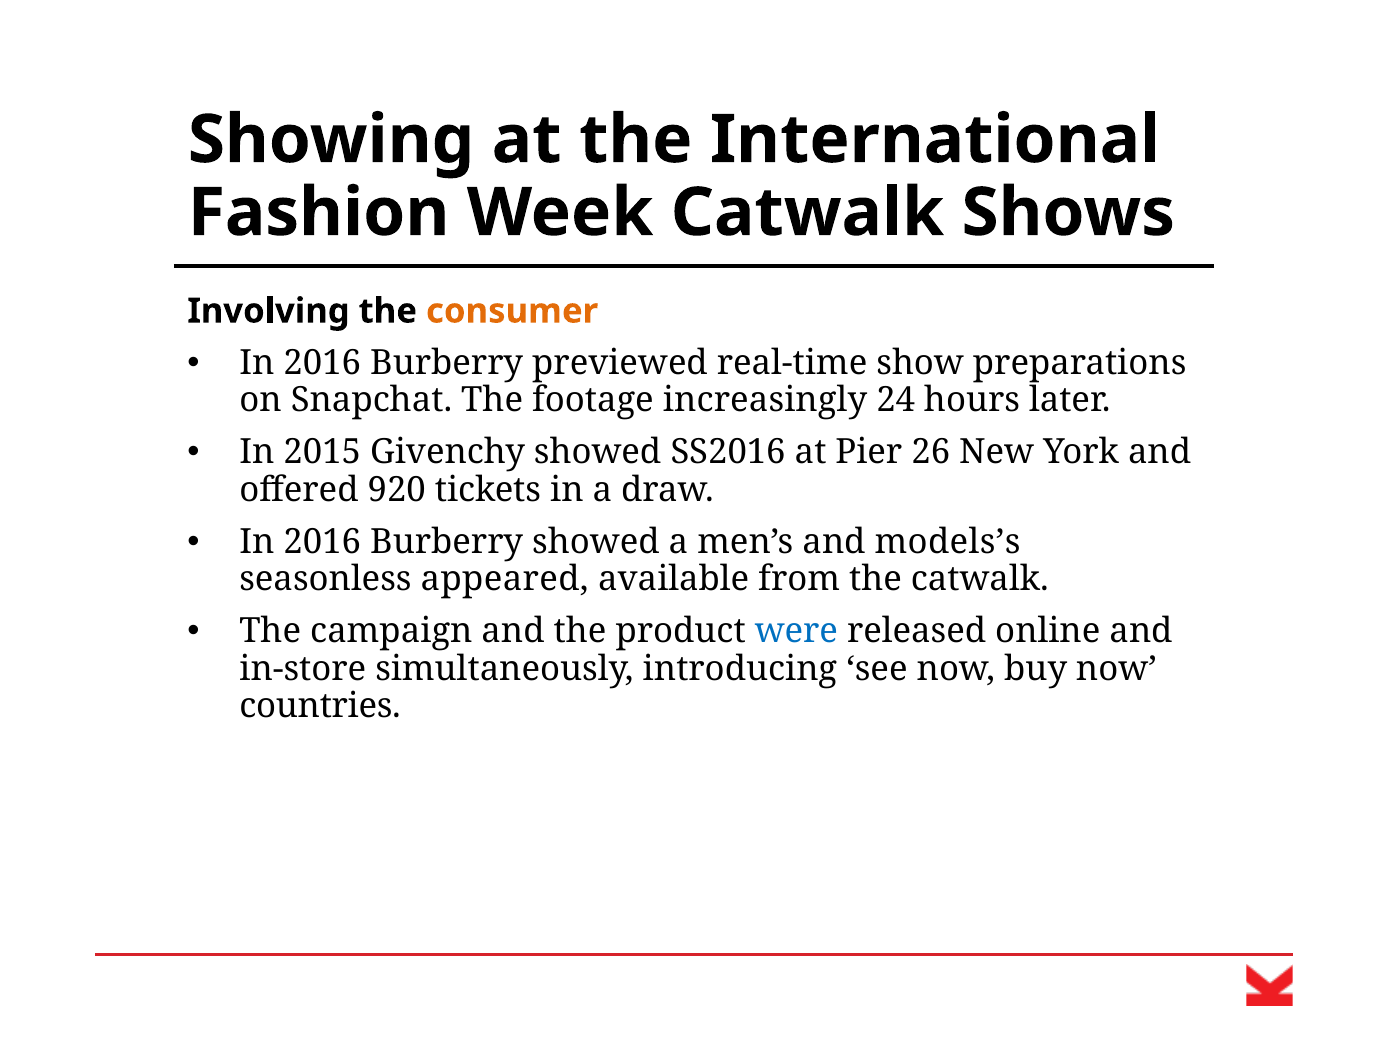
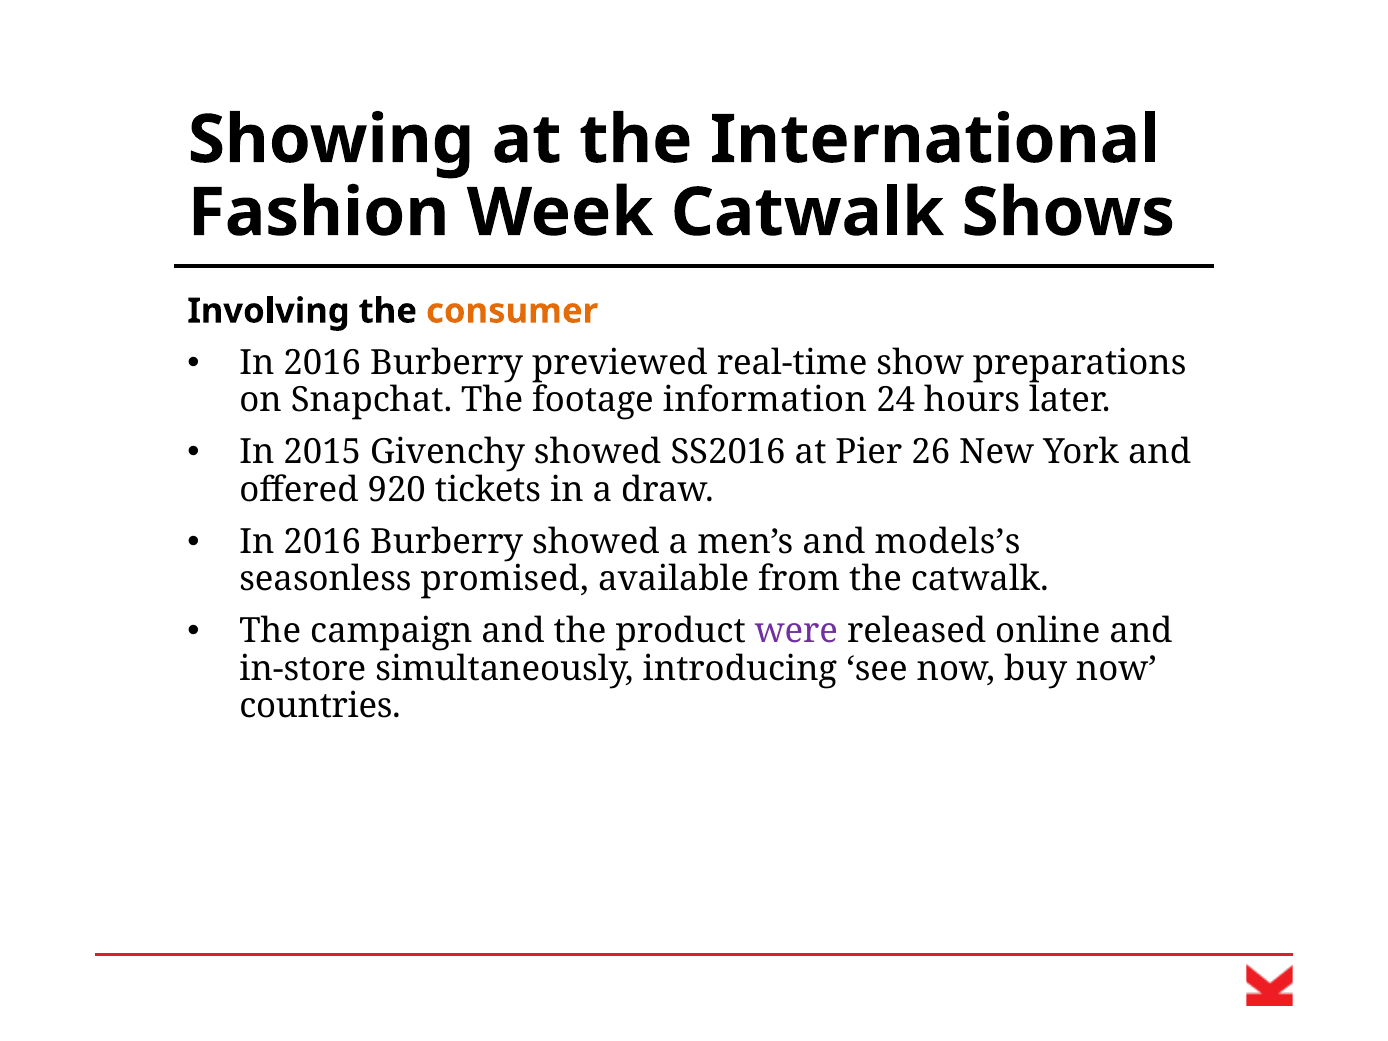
increasingly: increasingly -> information (765, 401)
appeared: appeared -> promised (505, 579)
were colour: blue -> purple (796, 631)
